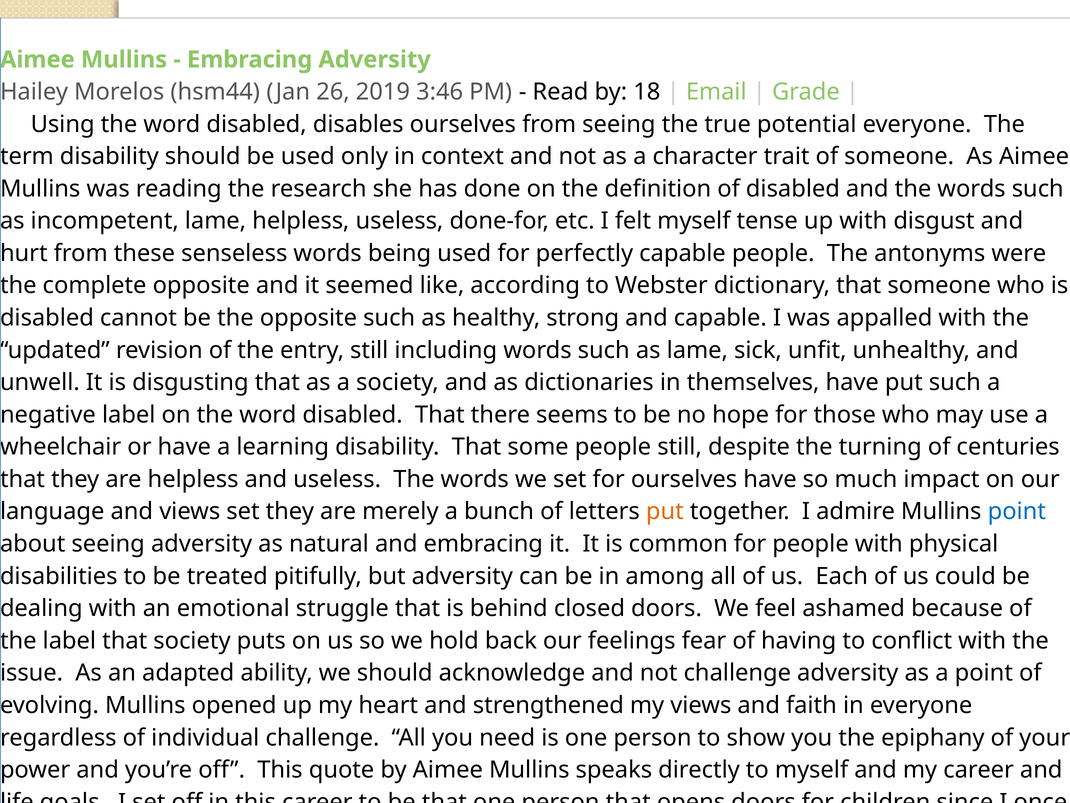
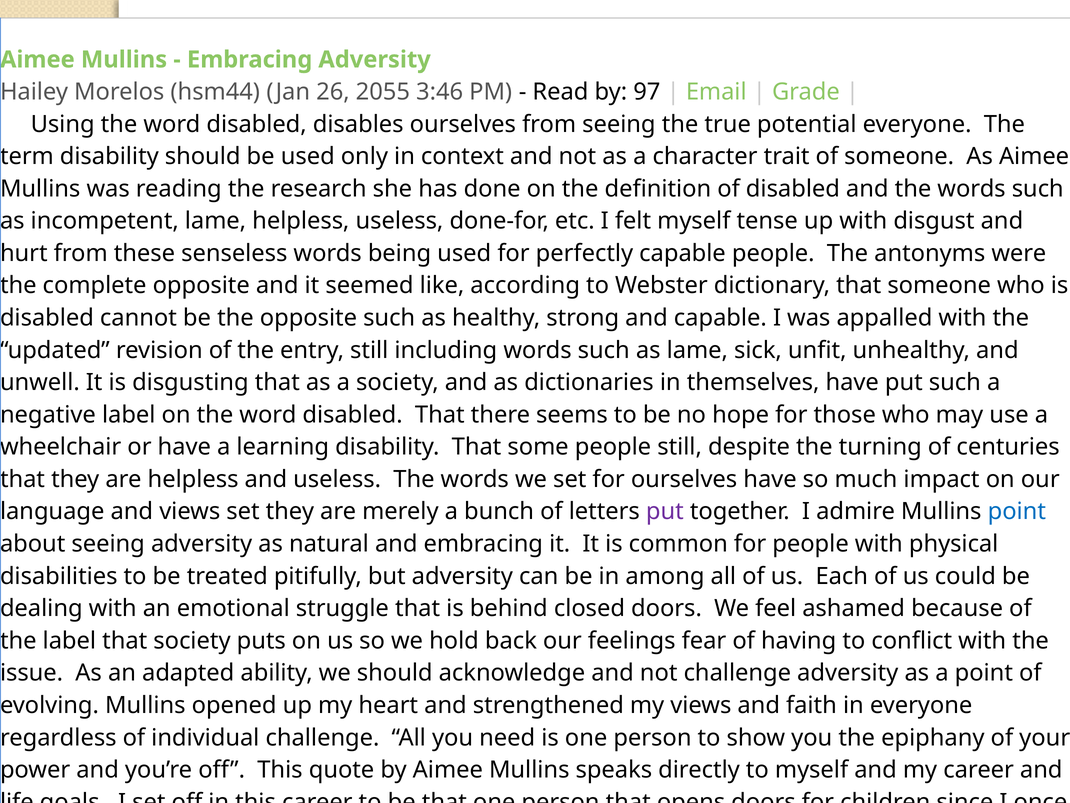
2019: 2019 -> 2055 (383, 92)
18: 18 -> 97 (647, 92)
put colour: orange -> purple (665, 511)
